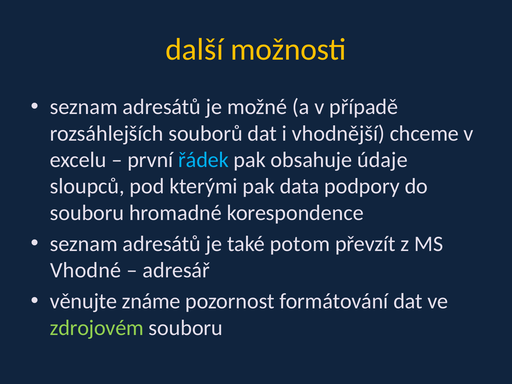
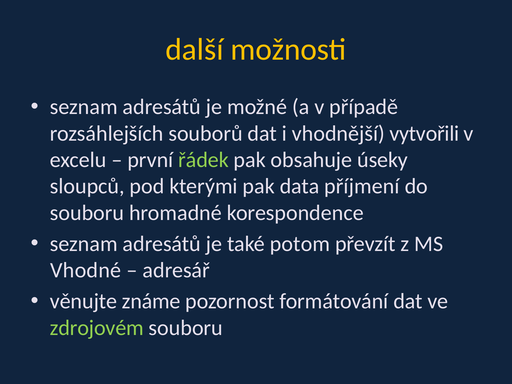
chceme: chceme -> vytvořili (424, 133)
řádek colour: light blue -> light green (204, 160)
údaje: údaje -> úseky (383, 160)
podpory: podpory -> příjmení (362, 186)
